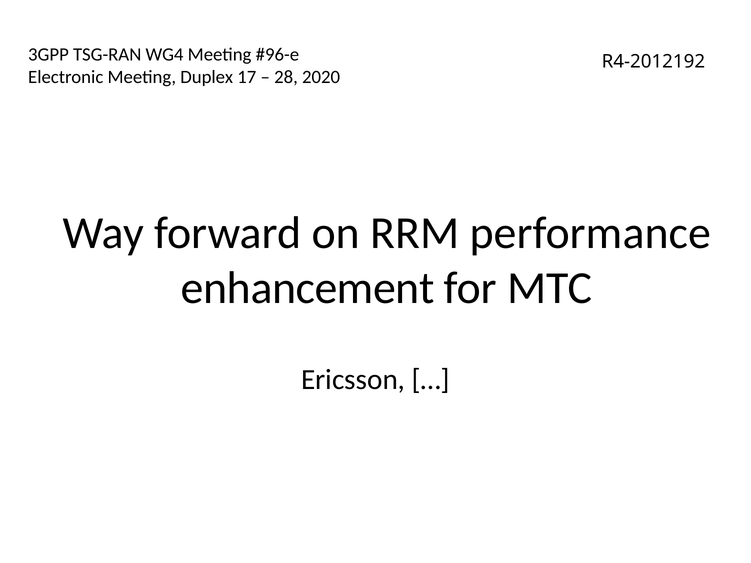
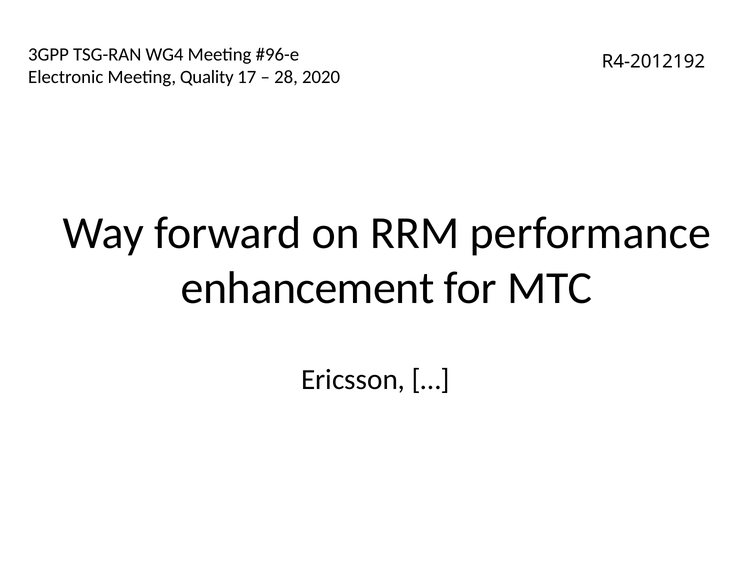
Duplex: Duplex -> Quality (207, 77)
